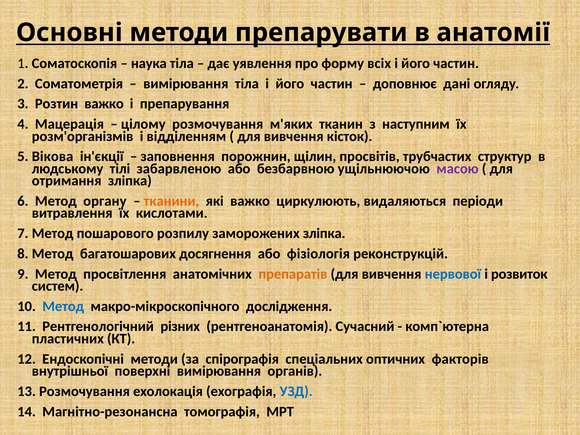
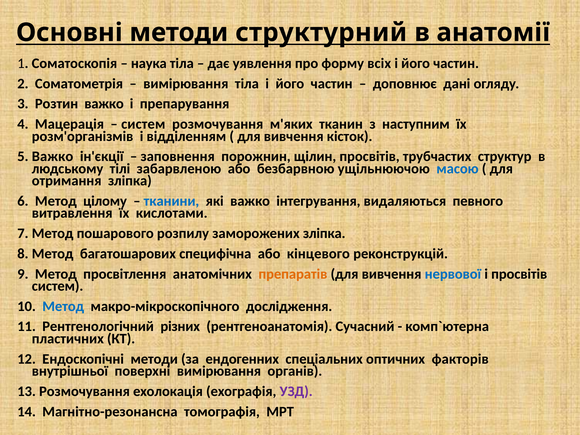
препарувати: препарувати -> структурний (321, 33)
цілому: цілому -> систем (143, 124)
5 Вікова: Вікова -> Важко (53, 156)
масою colour: purple -> blue (458, 169)
органу: органу -> цілому (105, 201)
тканини colour: orange -> blue (171, 201)
циркулюють: циркулюють -> інтегрування (318, 201)
періоди: періоди -> певного (478, 201)
досягнення: досягнення -> специфічна (215, 254)
фізіологія: фізіологія -> кінцевого (318, 254)
і розвиток: розвиток -> просвітів (519, 274)
спірографія: спірографія -> ендогенних (242, 359)
УЗД colour: blue -> purple (296, 391)
